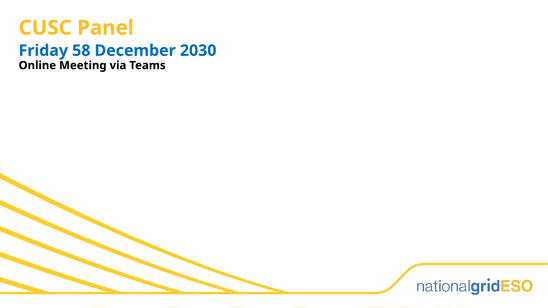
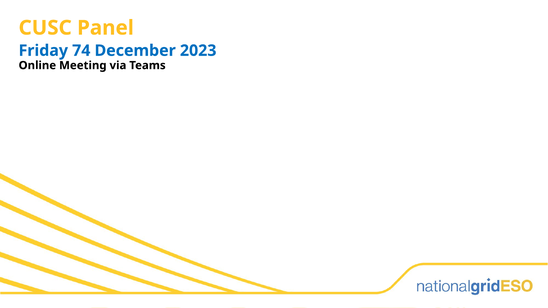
58: 58 -> 74 (81, 51)
2030: 2030 -> 2023 (198, 51)
